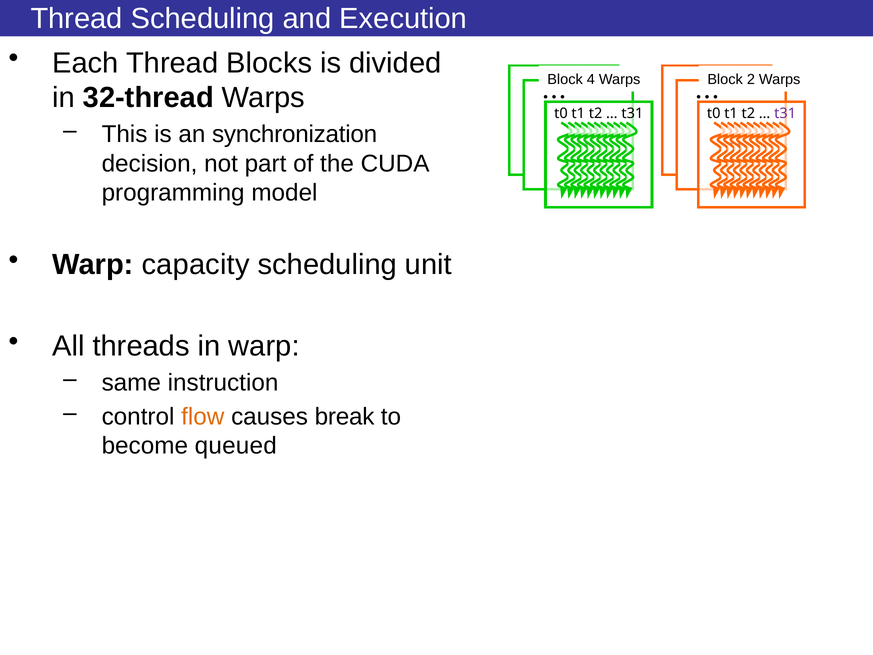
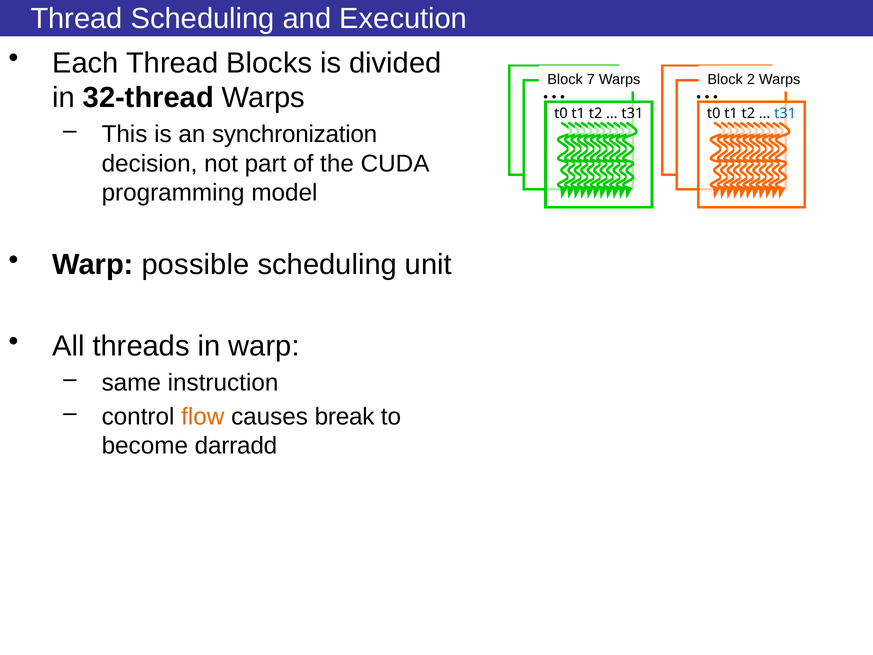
4: 4 -> 7 (591, 79)
t31 colour: purple -> blue (785, 113)
capacity: capacity -> possible (196, 265)
queued: queued -> darradd (236, 446)
